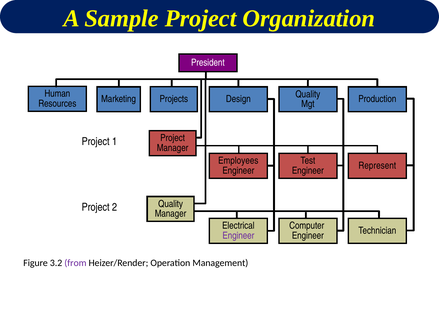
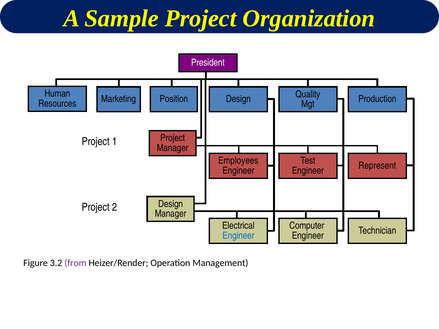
Projects: Projects -> Position (174, 99)
2 Quality: Quality -> Design (171, 204)
Engineer colour: purple -> blue (238, 236)
